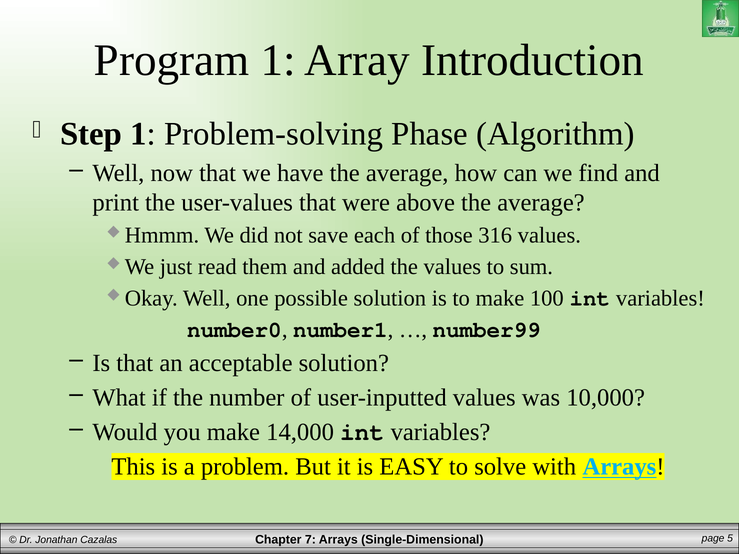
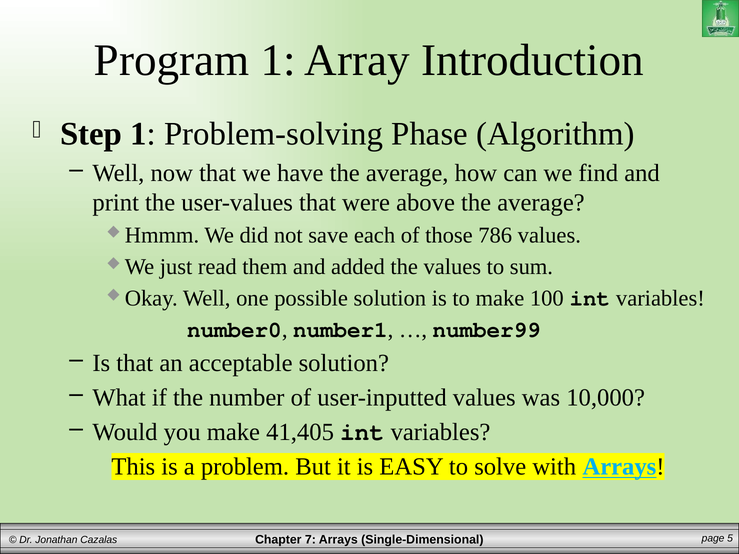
316: 316 -> 786 (495, 235)
14,000: 14,000 -> 41,405 (300, 432)
